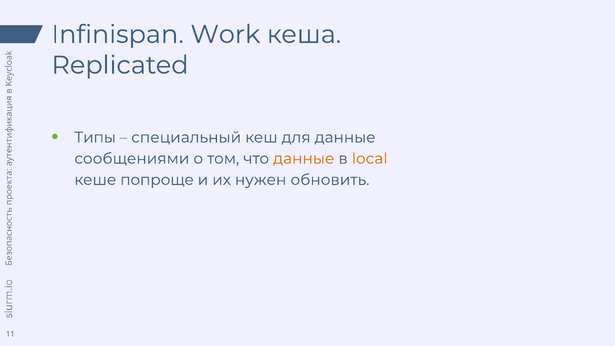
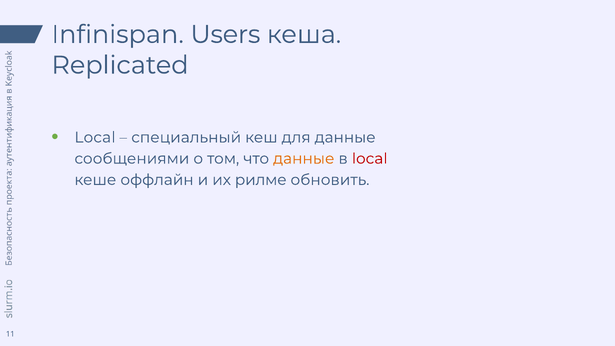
Work: Work -> Users (225, 34)
Типы: Типы -> Local (95, 137)
local colour: orange -> red (370, 159)
попроще: попроще -> оффлайн (157, 180)
нужен: нужен -> рилме (261, 180)
